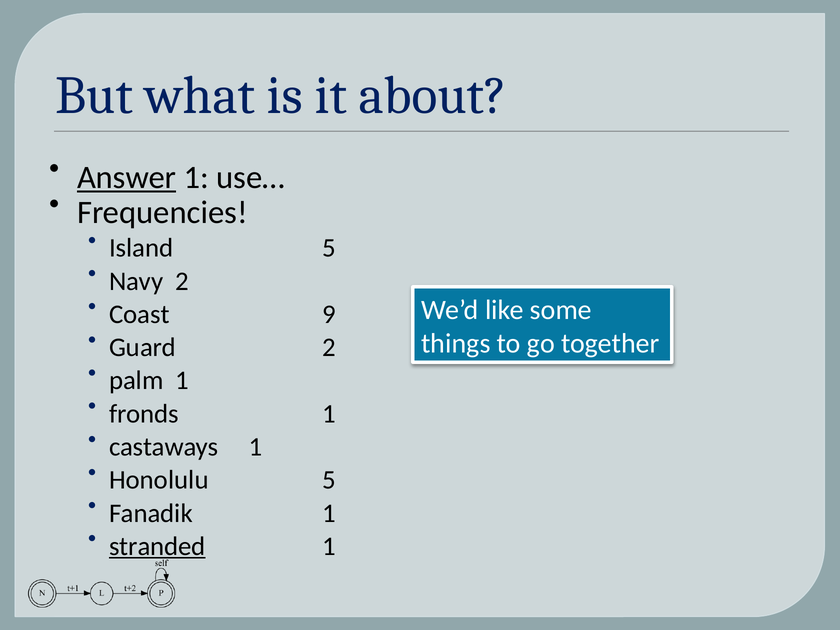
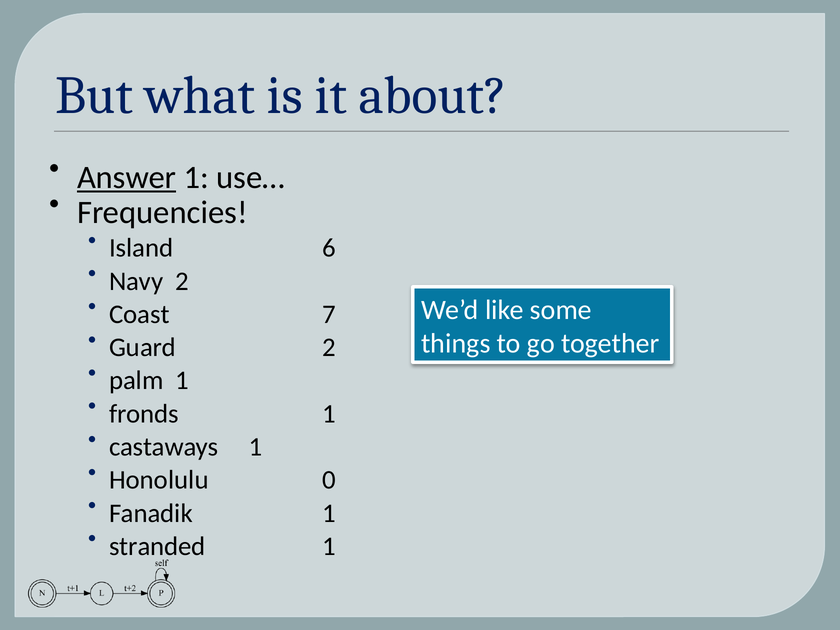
Island 5: 5 -> 6 (329, 248)
9: 9 -> 7 (329, 314)
Honolulu 5: 5 -> 0 (329, 480)
stranded underline: present -> none (157, 546)
